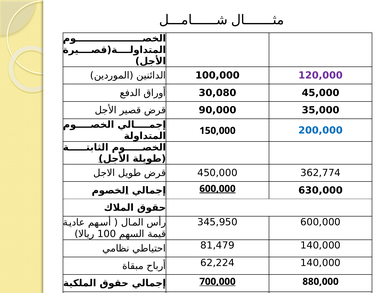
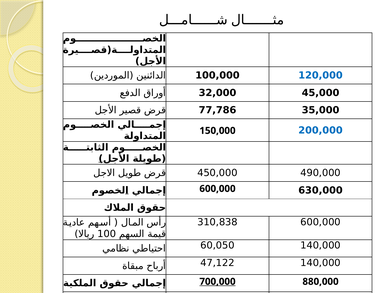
120,000 colour: purple -> blue (321, 75)
30,080: 30,080 -> 32,000 (218, 93)
90,000: 90,000 -> 77,786 (218, 110)
362,774: 362,774 -> 490,000 (321, 173)
600,000 underline: present -> none (217, 188)
345,950: 345,950 -> 310,838 (217, 222)
81,479: 81,479 -> 60,050 (218, 245)
62,224: 62,224 -> 47,122 (218, 262)
